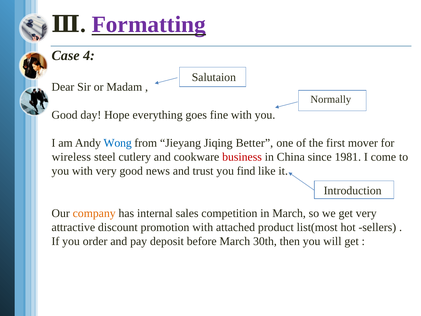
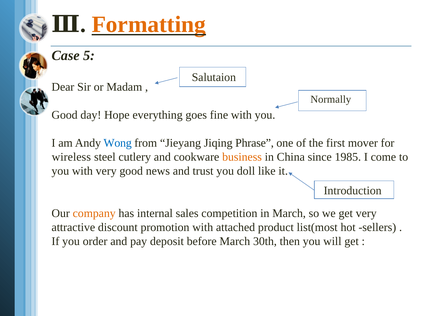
Formatting colour: purple -> orange (149, 24)
4: 4 -> 5 (89, 56)
Better: Better -> Phrase (255, 143)
business colour: red -> orange (242, 157)
1981: 1981 -> 1985 (348, 157)
find: find -> doll (246, 171)
